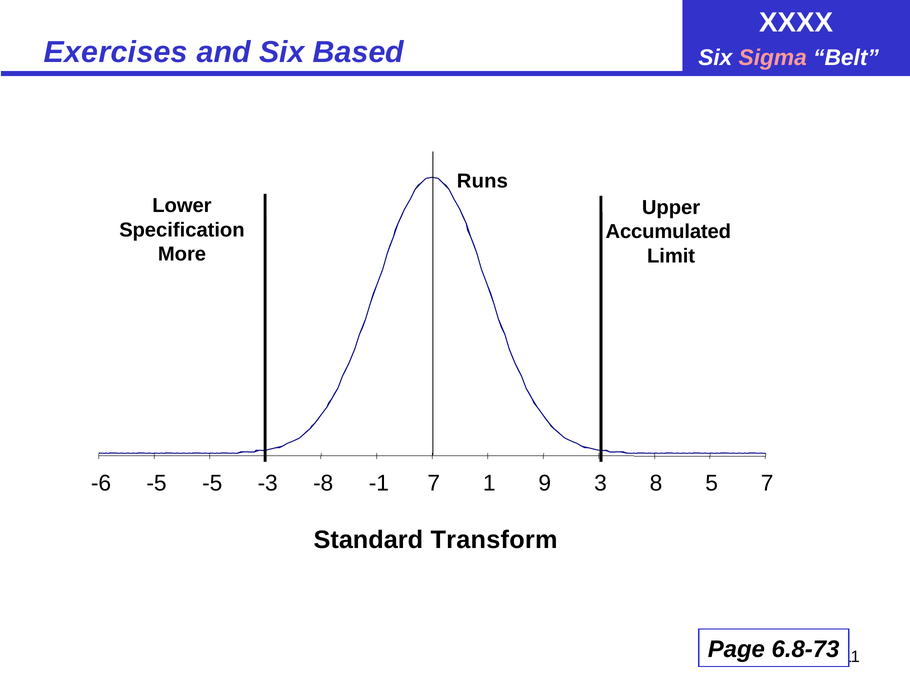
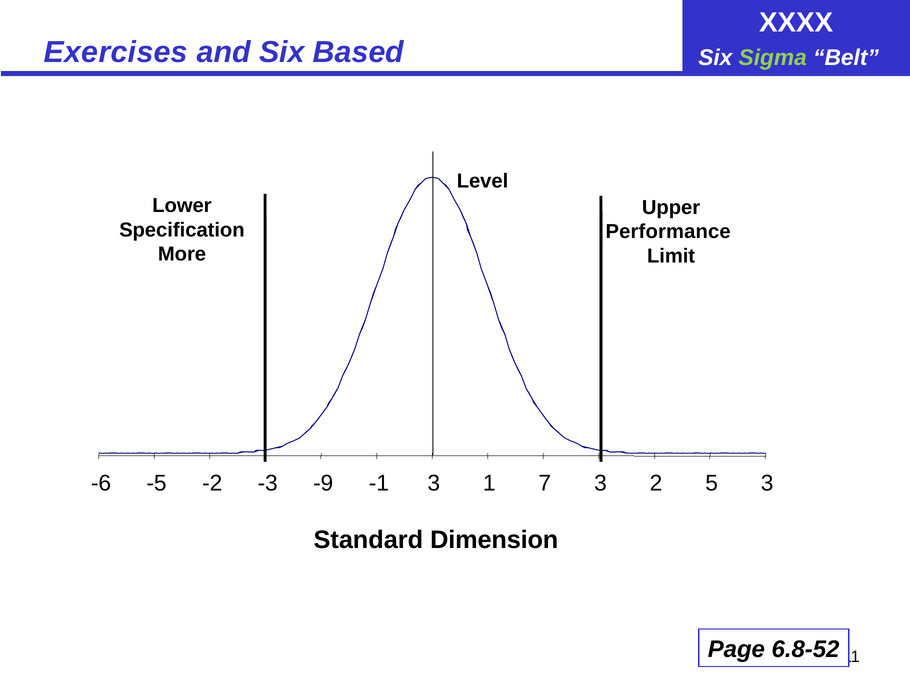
Sigma colour: pink -> light green (773, 58)
Runs: Runs -> Level (482, 181)
Accumulated: Accumulated -> Performance (668, 232)
-5 -5: -5 -> -2 (212, 483)
-8: -8 -> -9 (323, 483)
-1 7: 7 -> 3 (434, 483)
9: 9 -> 7 (545, 483)
8: 8 -> 2 (656, 483)
5 7: 7 -> 3 (767, 483)
Transform: Transform -> Dimension (494, 540)
6.8-73: 6.8-73 -> 6.8-52 (806, 650)
